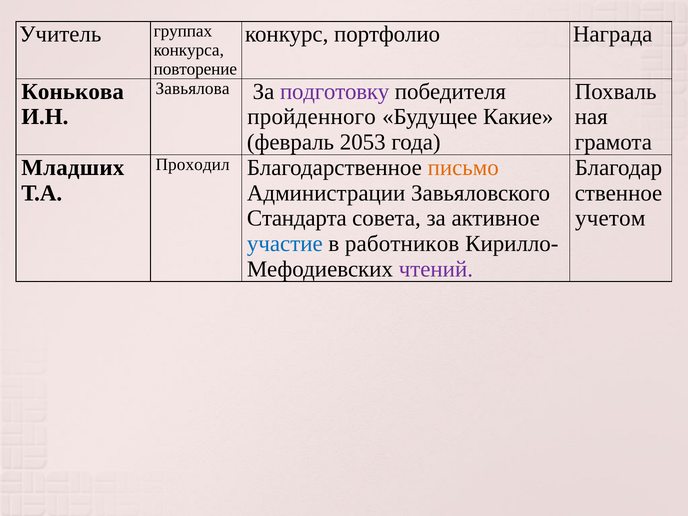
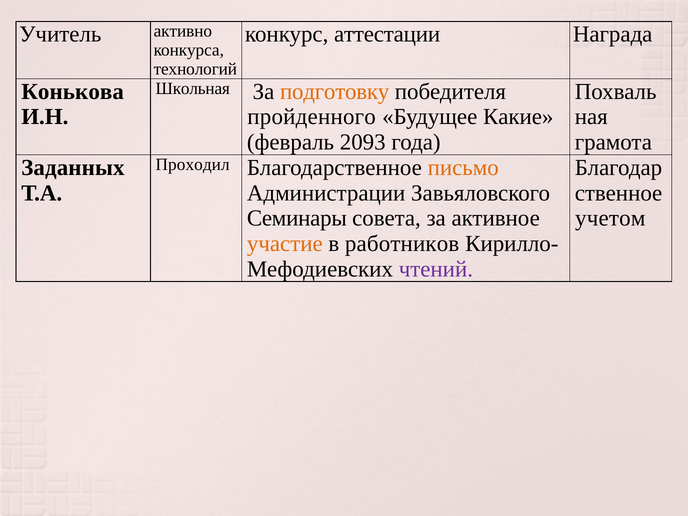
группах: группах -> активно (183, 31)
портфолио: портфолио -> аттестации (387, 34)
повторение: повторение -> технологий (195, 69)
Завьялова: Завьялова -> Школьная (193, 88)
подготовку colour: purple -> orange (335, 92)
2053: 2053 -> 2093 (363, 142)
Младших: Младших -> Заданных (73, 168)
Стандарта: Стандарта -> Семинары (297, 218)
участие colour: blue -> orange (285, 244)
